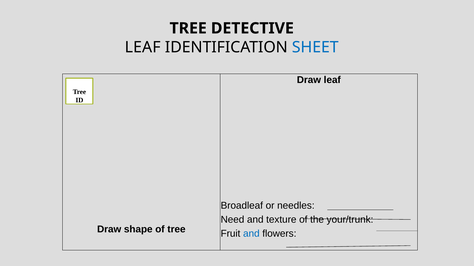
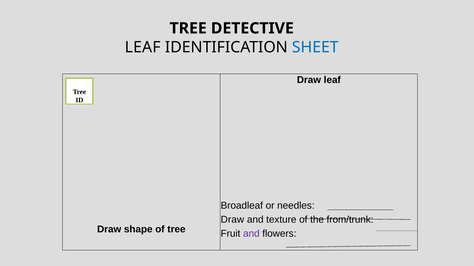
Need: Need -> Draw (232, 220)
your/trunk: your/trunk -> from/trunk (350, 220)
and colour: blue -> purple (251, 234)
